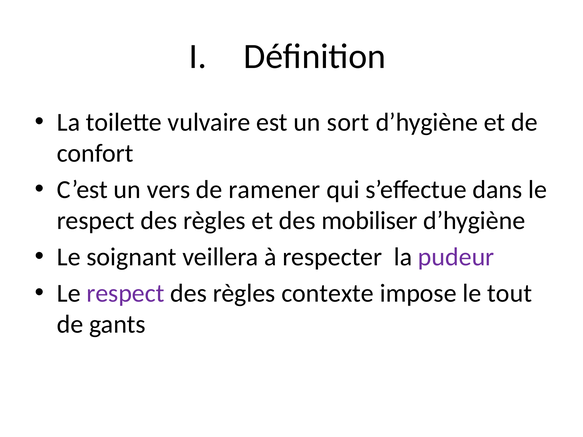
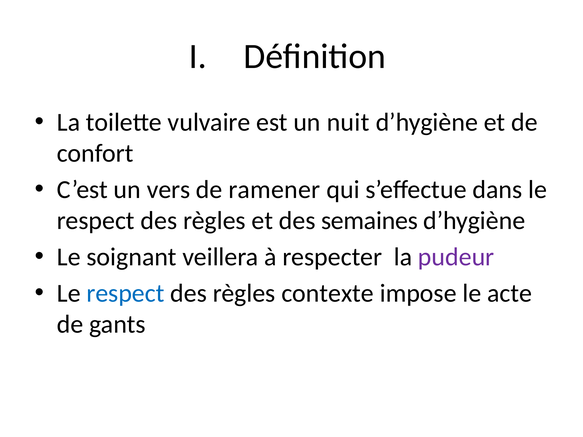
sort: sort -> nuit (348, 122)
mobiliser: mobiliser -> semaines (369, 221)
respect colour: purple -> blue (125, 293)
tout: tout -> acte (510, 293)
